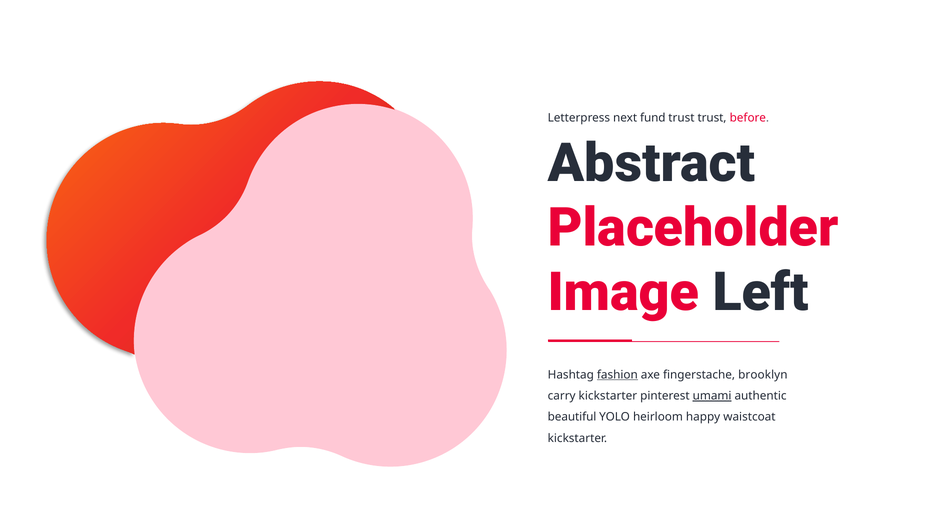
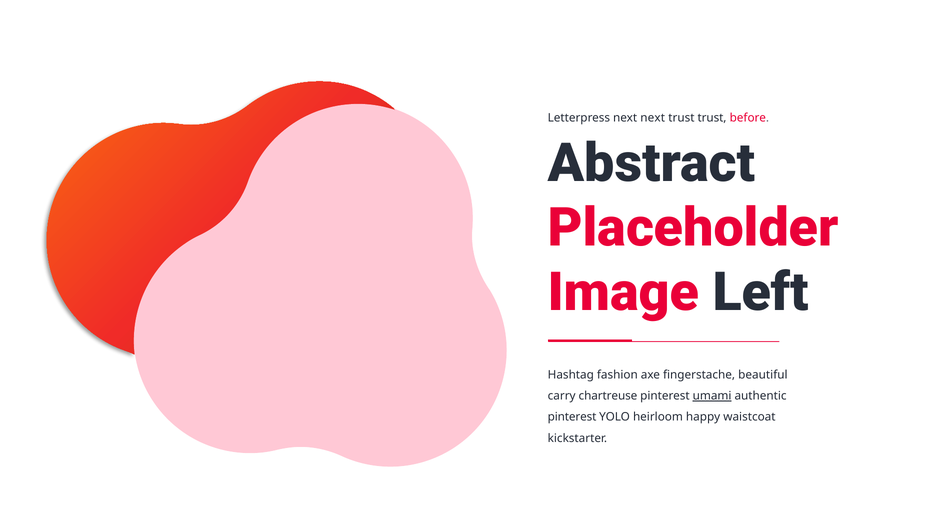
next fund: fund -> next (653, 118)
fashion underline: present -> none (617, 375)
brooklyn: brooklyn -> beautiful (763, 375)
carry kickstarter: kickstarter -> chartreuse (608, 396)
beautiful: beautiful -> pinterest (572, 418)
